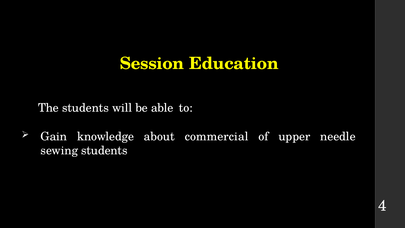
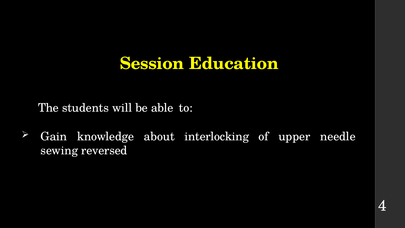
commercial: commercial -> interlocking (217, 136)
sewing students: students -> reversed (104, 151)
